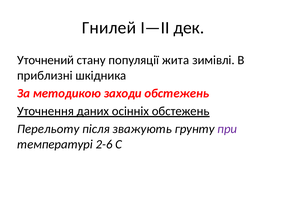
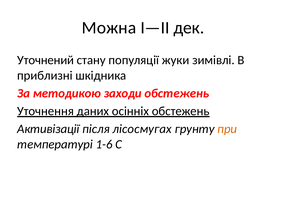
Гнилей: Гнилей -> Можна (109, 28)
жита: жита -> жуки (176, 60)
Перельоту: Перельоту -> Активізації (48, 129)
зважують: зважують -> лісосмугах (142, 129)
при colour: purple -> orange (227, 129)
2-6: 2-6 -> 1-6 (104, 144)
